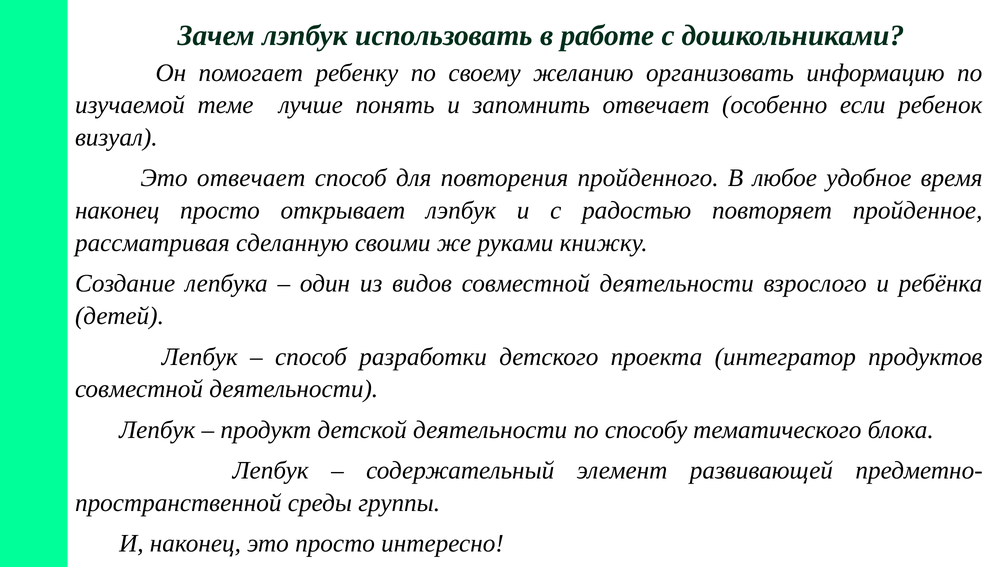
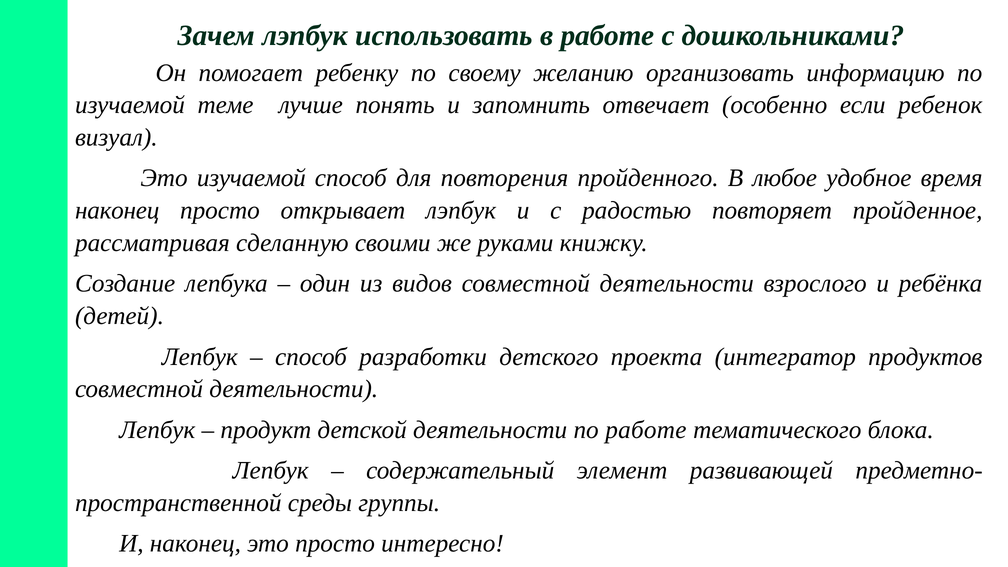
Это отвечает: отвечает -> изучаемой (251, 178)
по способу: способу -> работе (646, 430)
